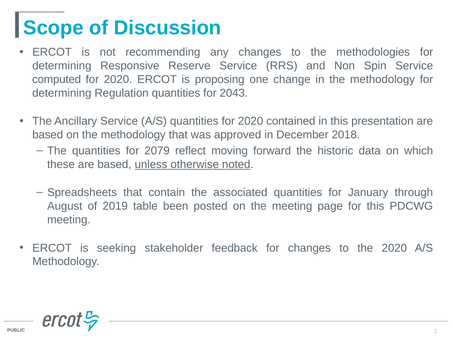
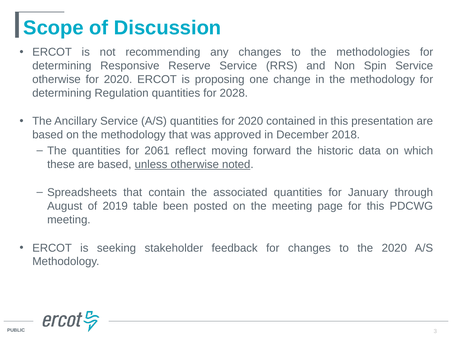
computed: computed -> otherwise (57, 79)
2043: 2043 -> 2028 (234, 93)
2079: 2079 -> 2061 (157, 151)
